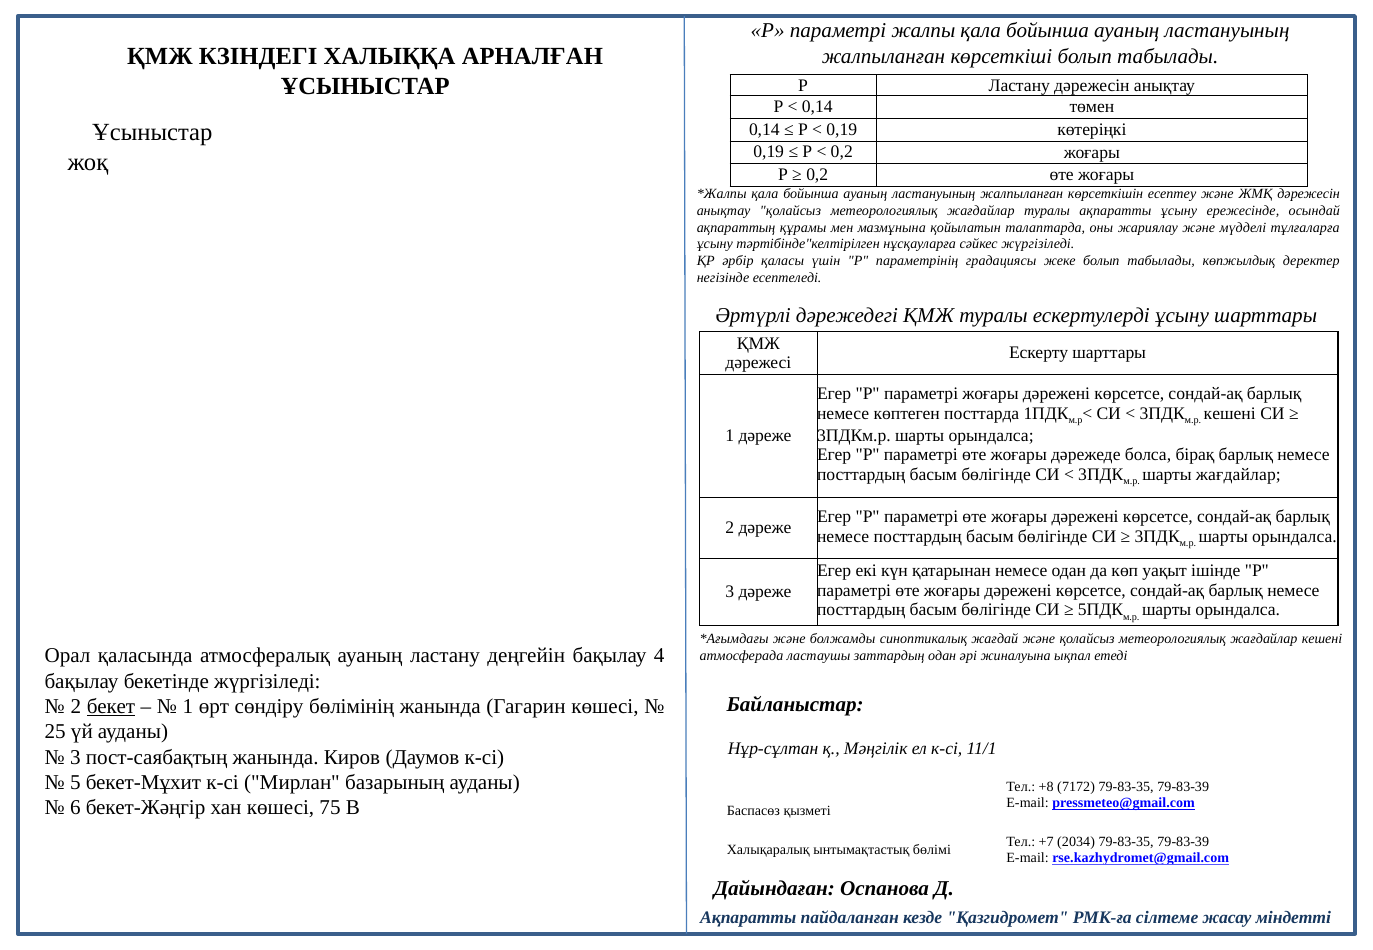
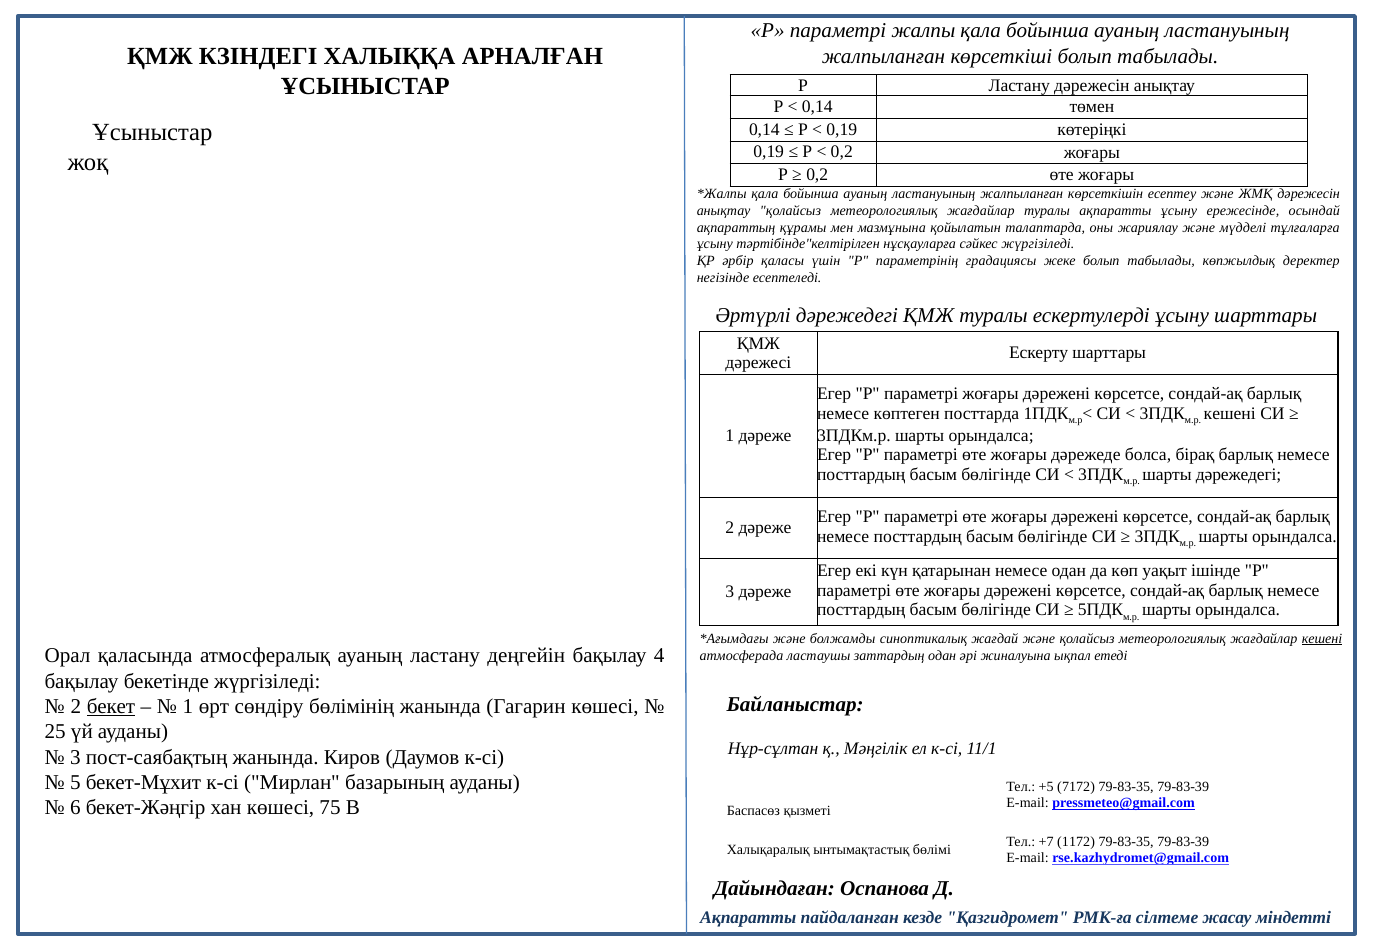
шарты жағдайлар: жағдайлар -> дәрежедегі (1239, 475)
кешені underline: none -> present (1322, 639)
+8: +8 -> +5 (1046, 788)
2034: 2034 -> 1172 (1076, 843)
